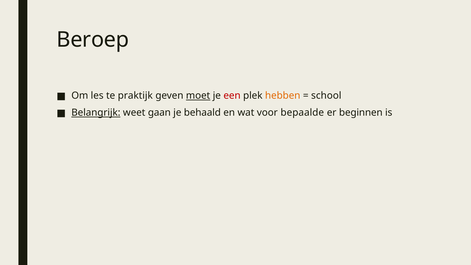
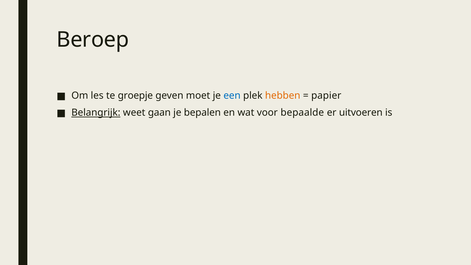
praktijk: praktijk -> groepje (135, 96)
moet underline: present -> none (198, 96)
een colour: red -> blue (232, 96)
school: school -> papier (326, 96)
behaald: behaald -> bepalen (202, 113)
beginnen: beginnen -> uitvoeren (361, 113)
